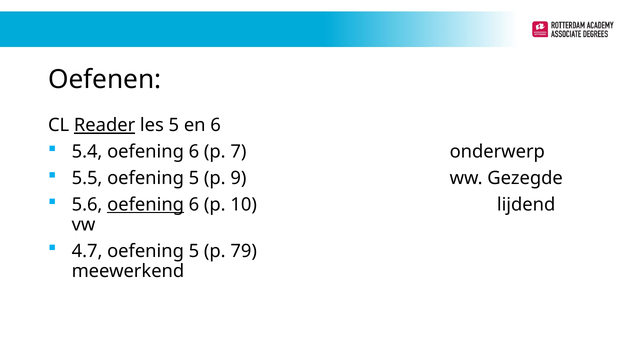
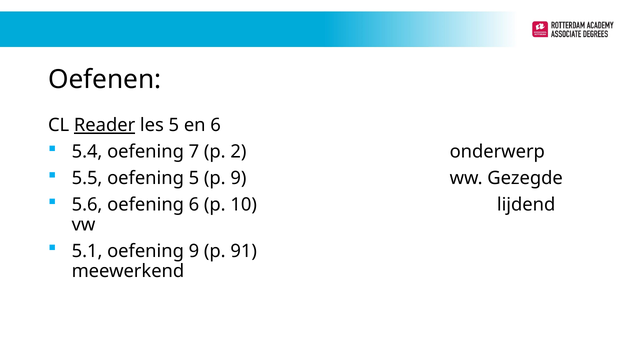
5.4 oefening 6: 6 -> 7 (194, 152)
7: 7 -> 2 (238, 152)
oefening underline: present -> none (146, 204)
4.7: 4.7 -> 5.1 (87, 251)
5: 5 -> 9 (194, 251)
79: 79 -> 91 (244, 251)
